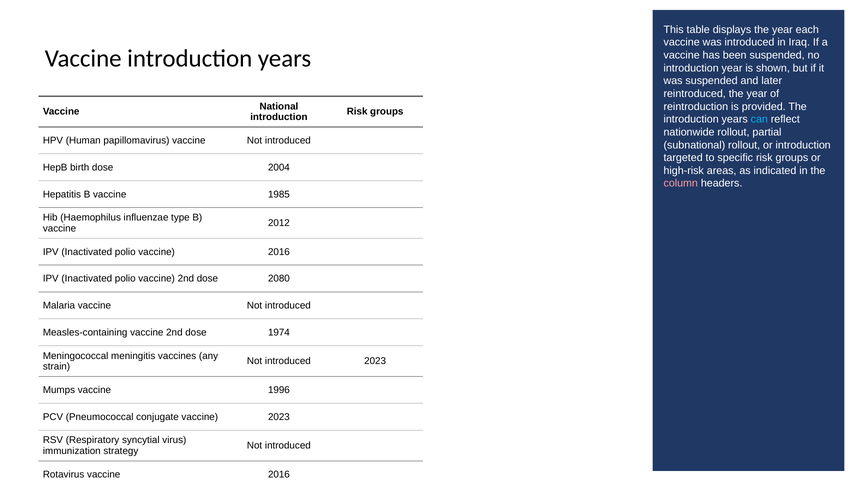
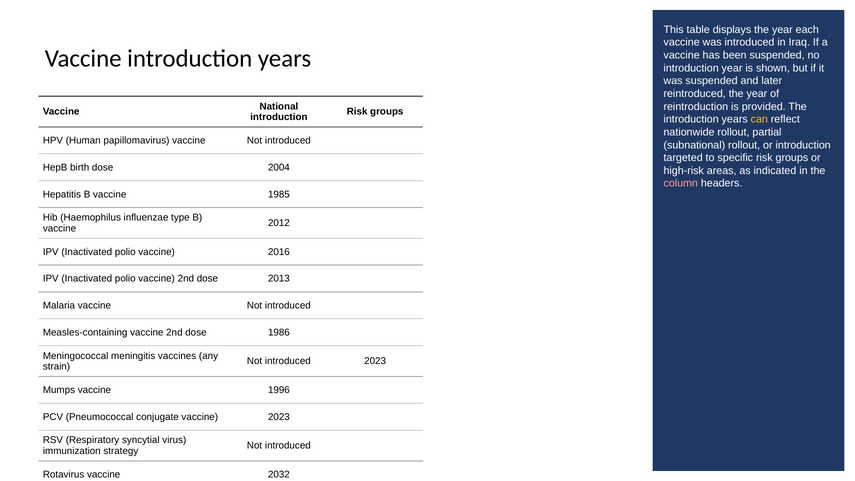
can colour: light blue -> yellow (759, 119)
2080: 2080 -> 2013 (279, 279)
1974: 1974 -> 1986 (279, 332)
Rotavirus vaccine 2016: 2016 -> 2032 (279, 474)
